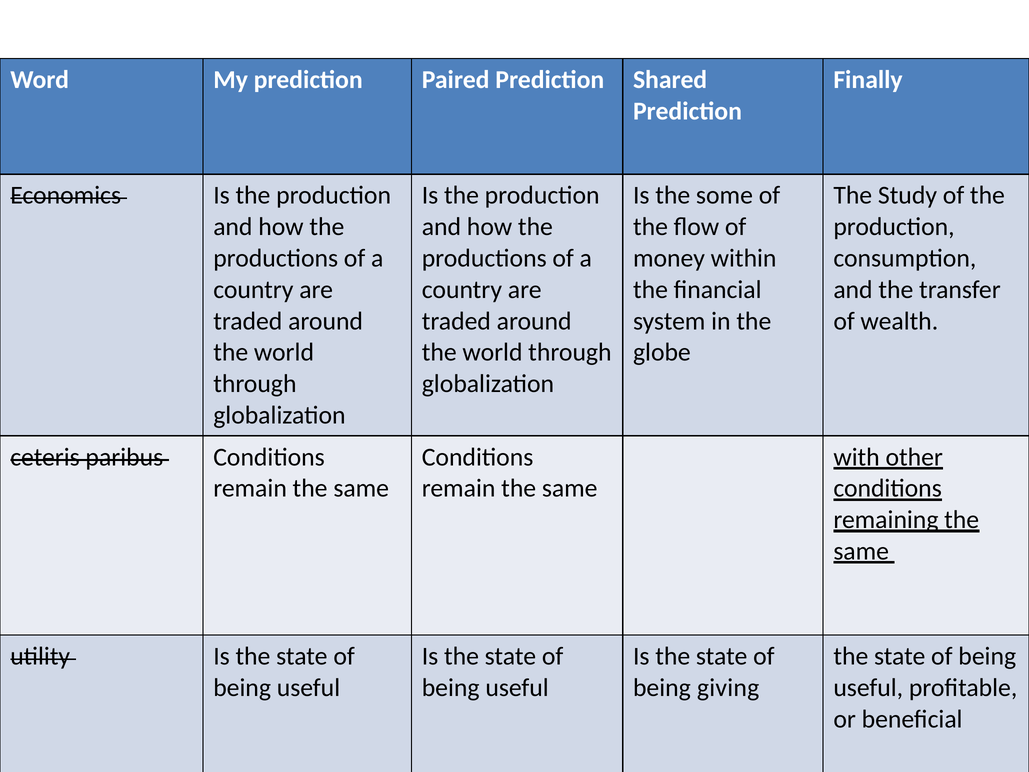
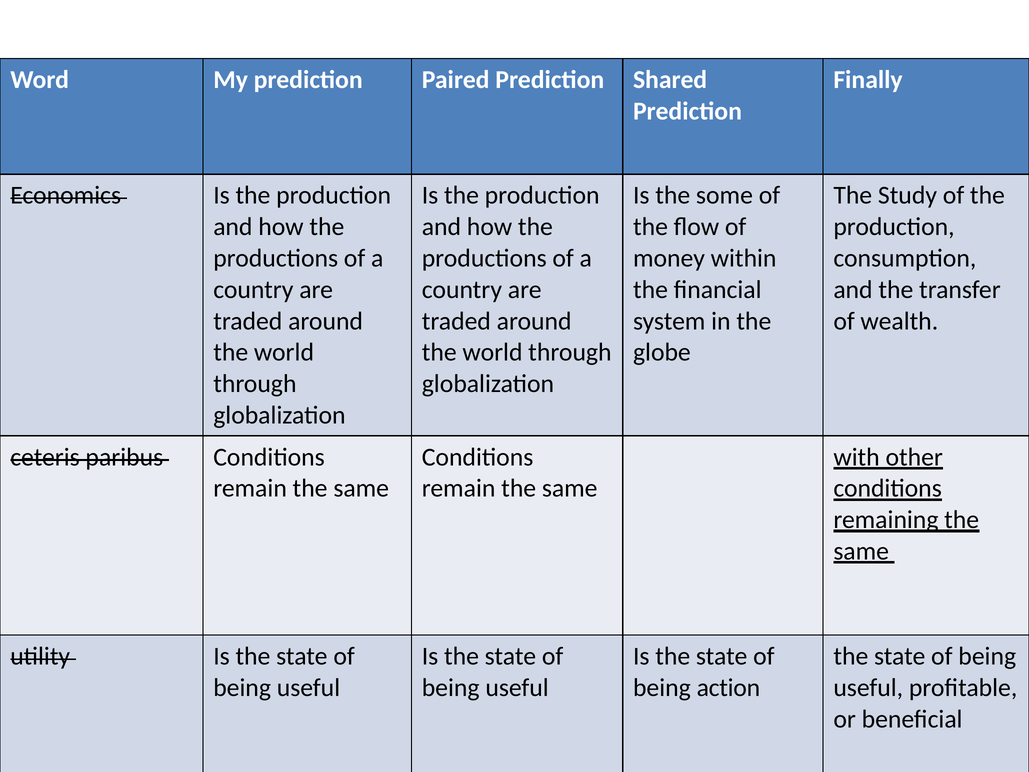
giving: giving -> action (728, 687)
